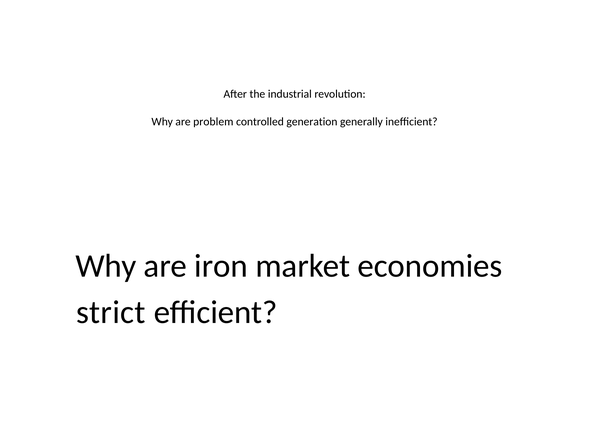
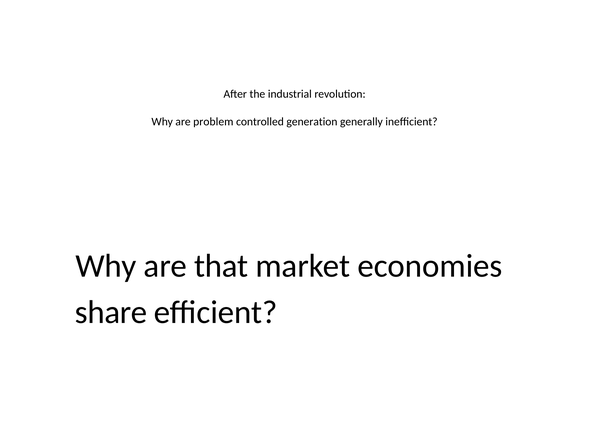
iron: iron -> that (221, 266)
strict: strict -> share (111, 312)
